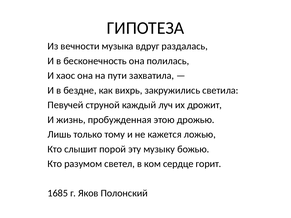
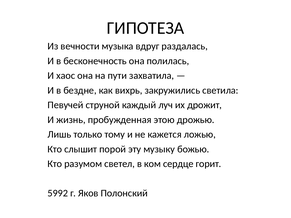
1685: 1685 -> 5992 (58, 193)
